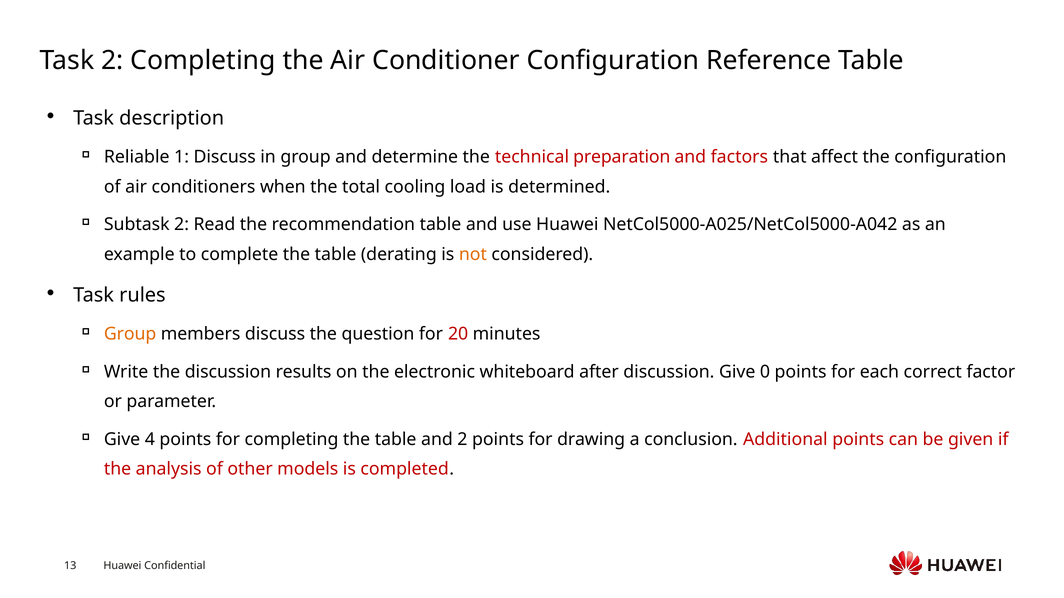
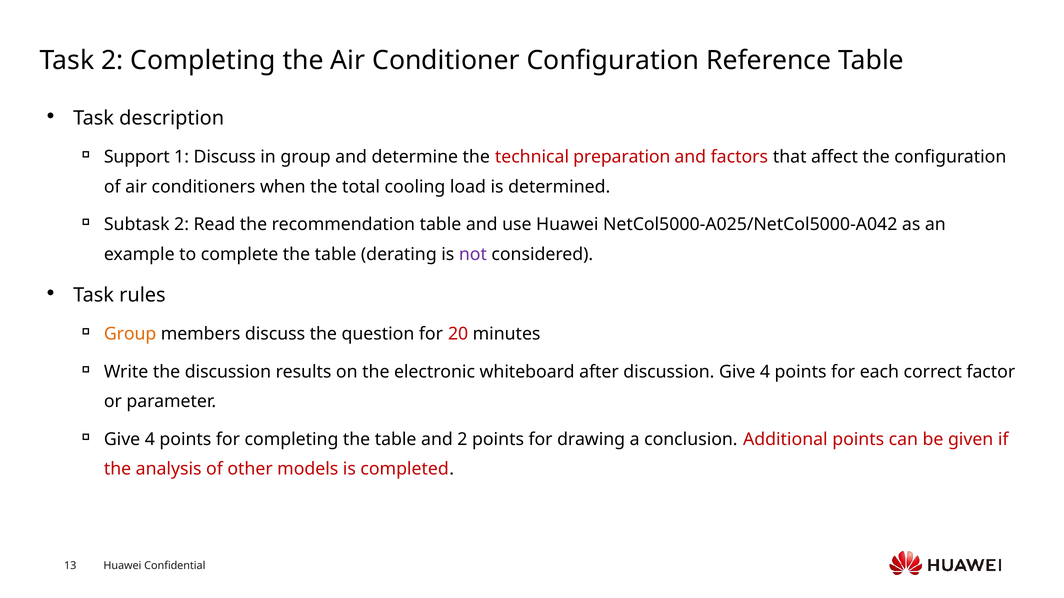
Reliable: Reliable -> Support (137, 157)
not colour: orange -> purple (473, 254)
discussion Give 0: 0 -> 4 (765, 372)
